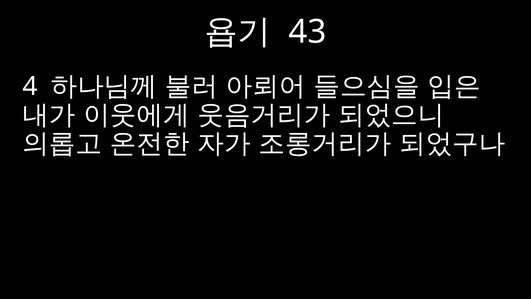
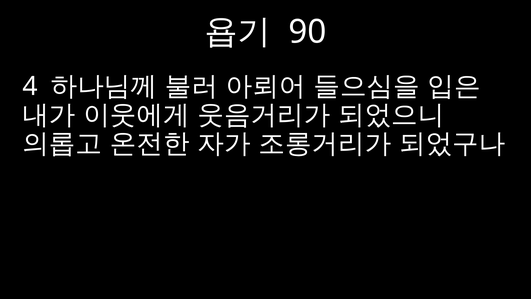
43: 43 -> 90 (308, 32)
